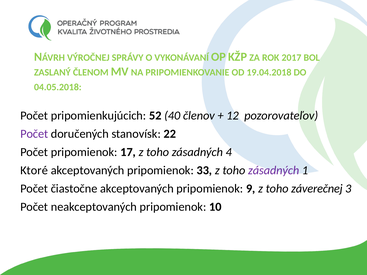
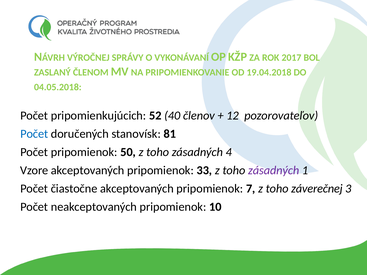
Počet colour: purple -> blue (34, 134)
22: 22 -> 81 (170, 134)
17: 17 -> 50 (128, 152)
Ktoré: Ktoré -> Vzore (34, 171)
9: 9 -> 7 (251, 189)
